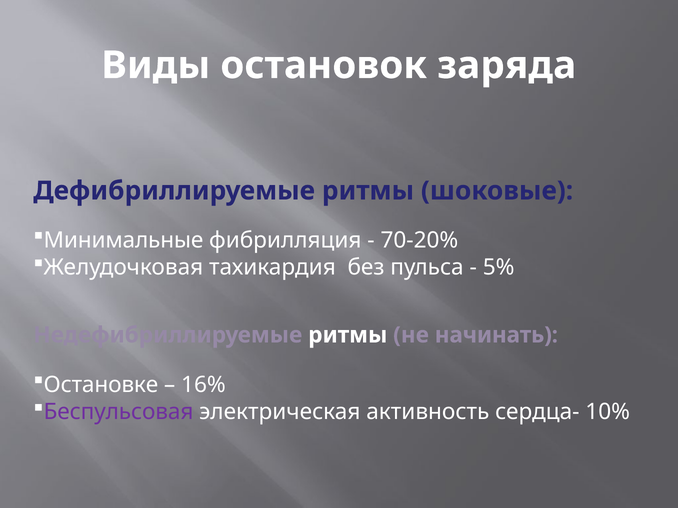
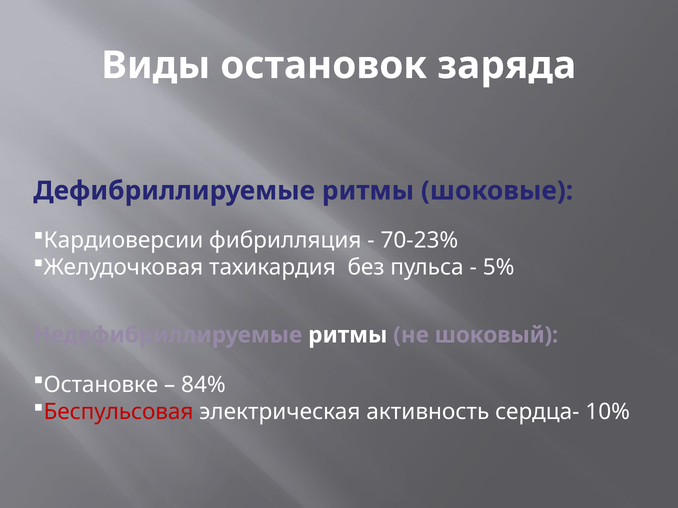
Минимальные: Минимальные -> Кардиоверсии (123, 240)
70-20%: 70-20% -> 70-23% (419, 240)
начинать: начинать -> шоковый (496, 335)
16%: 16% -> 84% (203, 385)
Беспульсовая colour: purple -> red (119, 412)
